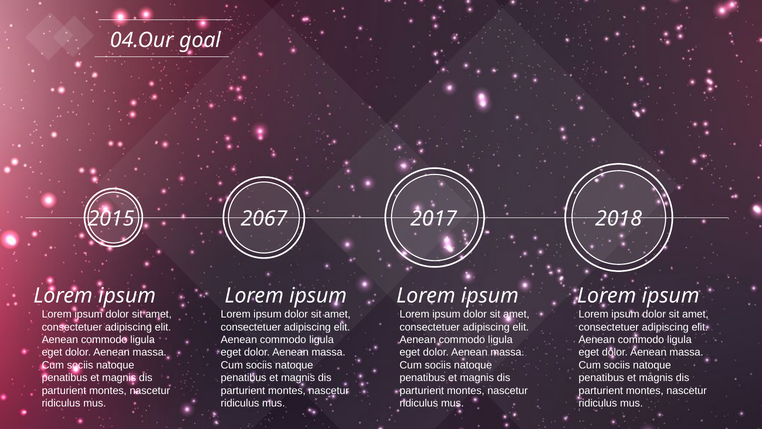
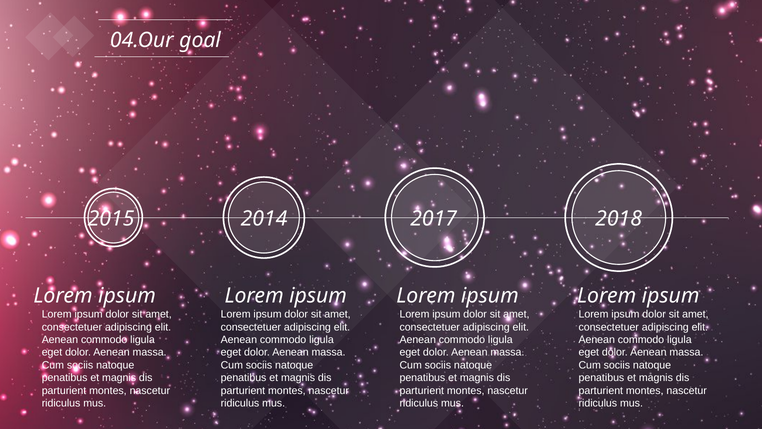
2067: 2067 -> 2014 (264, 219)
